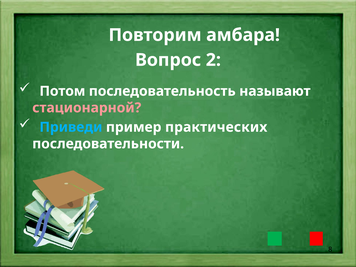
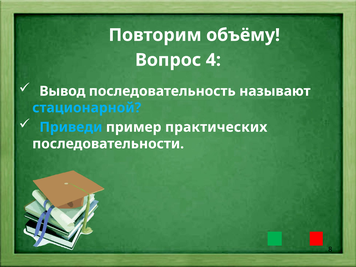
амбара: амбара -> объёму (243, 35)
2: 2 -> 4 (213, 60)
Потом: Потом -> Вывод (62, 91)
стационарной colour: pink -> light blue (87, 108)
